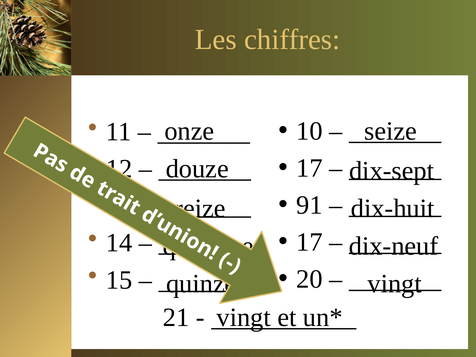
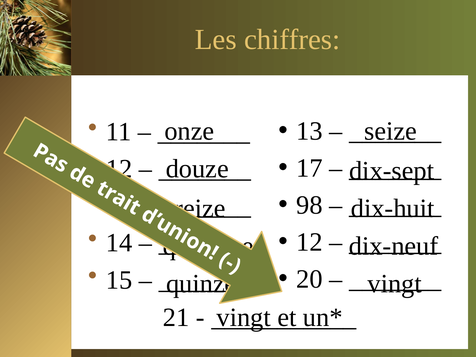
10: 10 -> 13 (309, 131)
91: 91 -> 98 (309, 205)
17: 17 -> 12 (309, 242)
